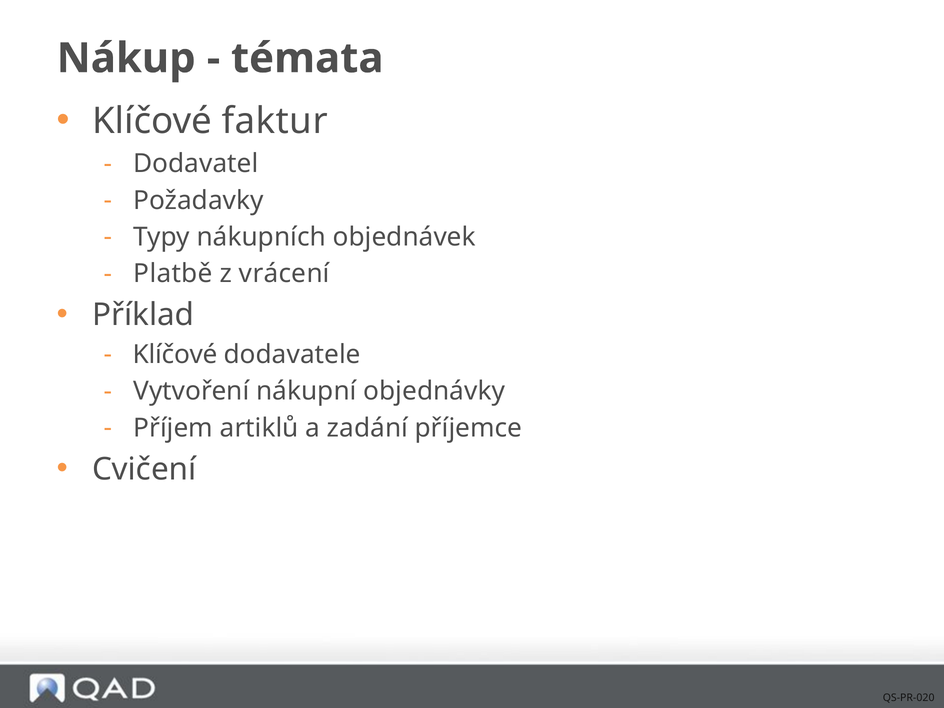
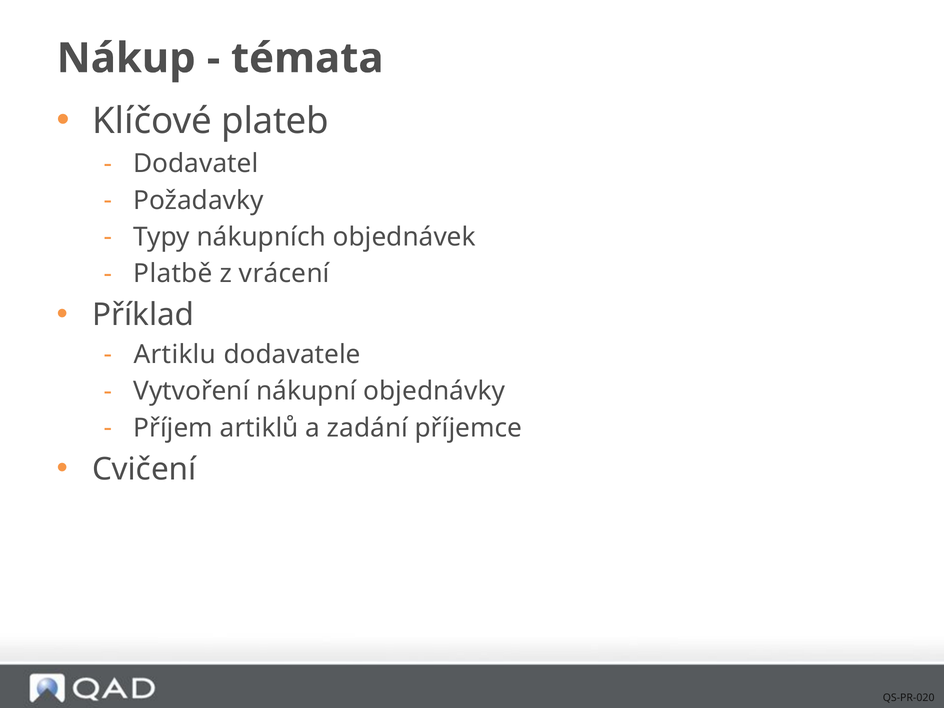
faktur: faktur -> plateb (275, 121)
Klíčové: Klíčové -> Artiklu (175, 355)
